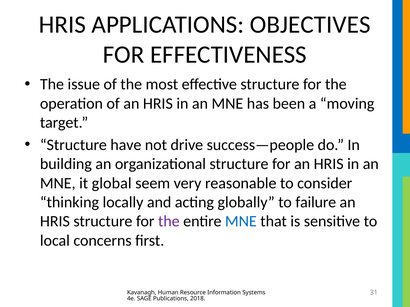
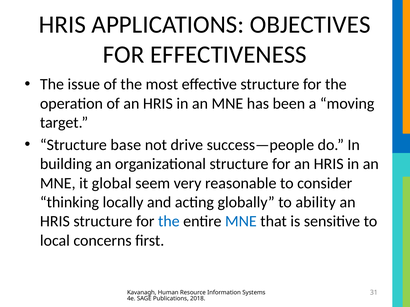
have: have -> base (126, 145)
failure: failure -> ability (316, 203)
the colour: purple -> blue (169, 222)
